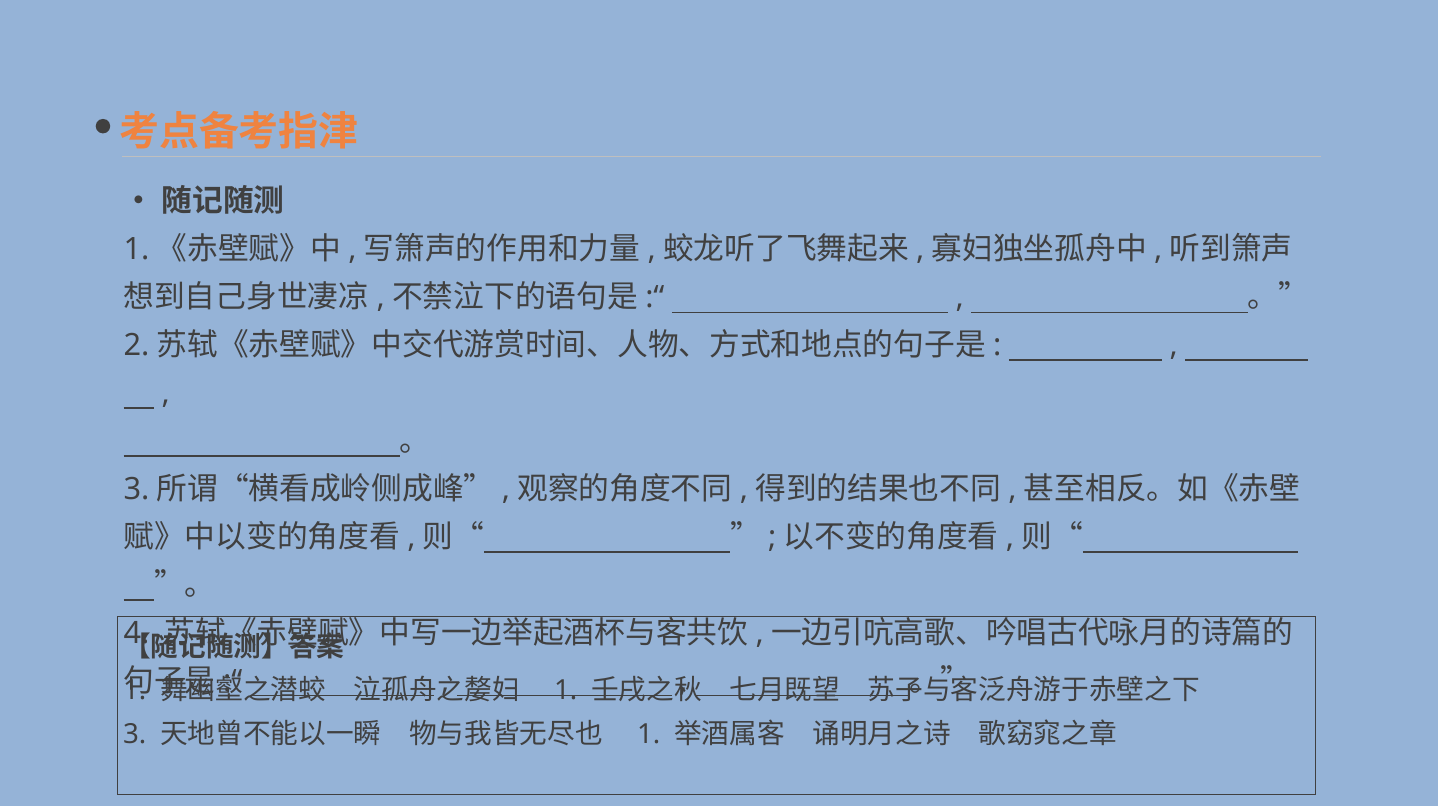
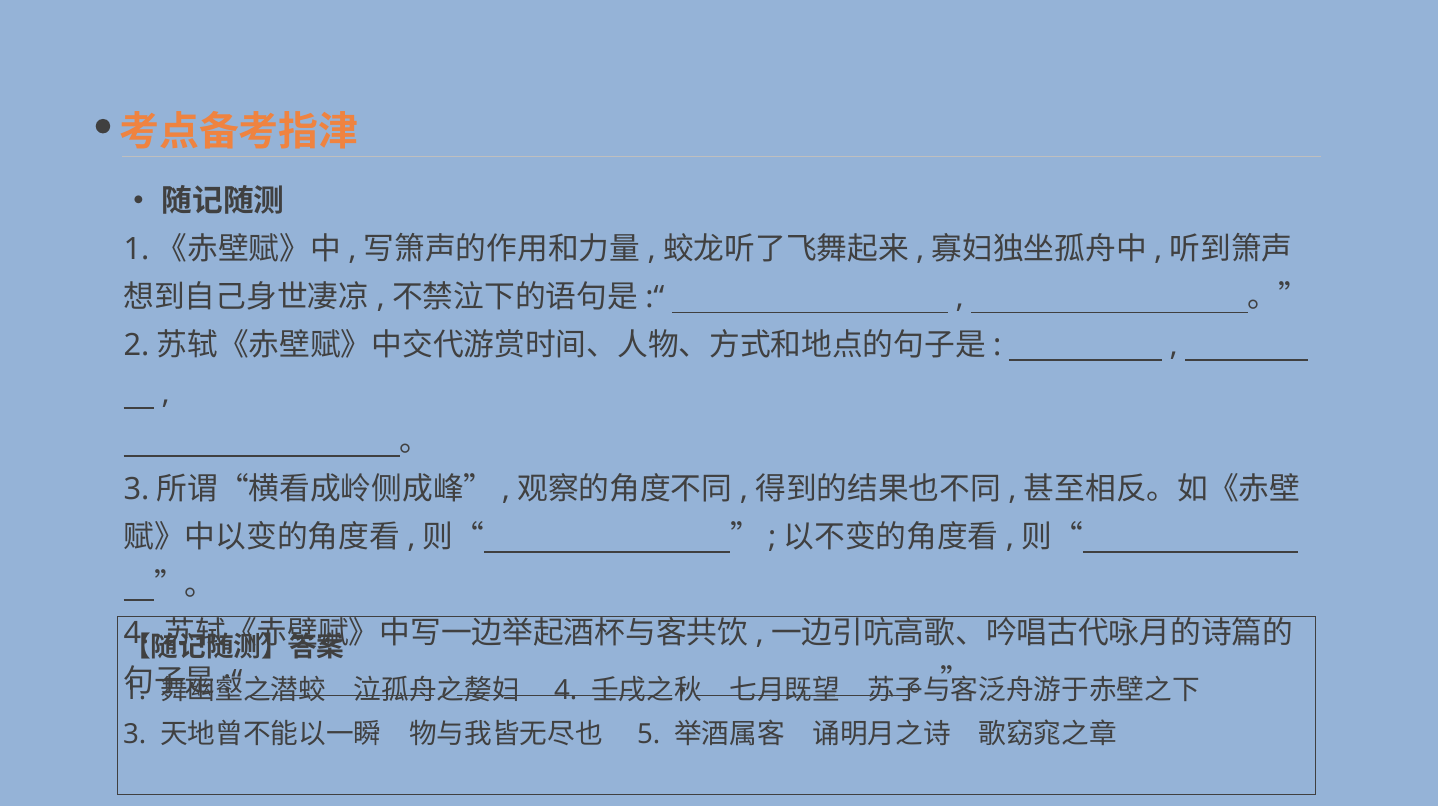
1: 1 -> 4 (566, 691)
1: 1 -> 5 (649, 734)
